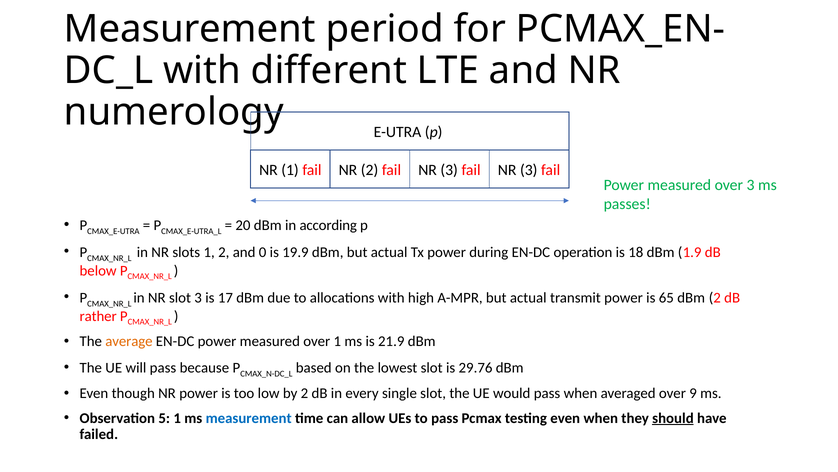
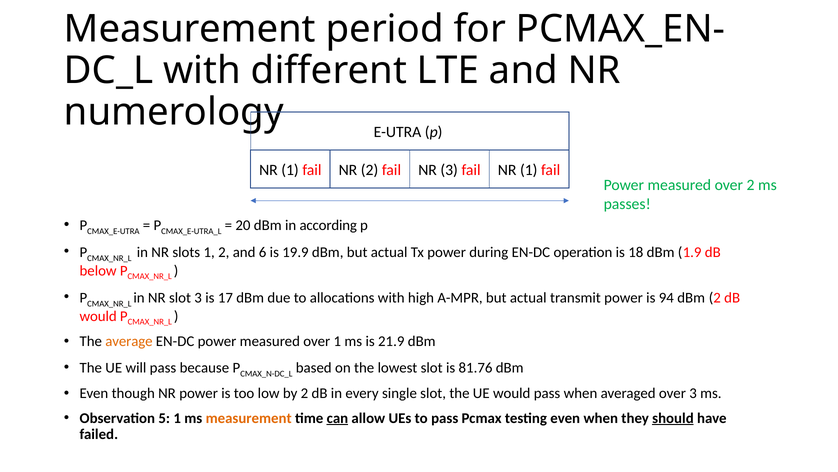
1 fail NR 3: 3 -> 1 (529, 170)
over 3: 3 -> 2 (751, 185)
0: 0 -> 6 (263, 252)
65: 65 -> 94 (666, 297)
rather: rather -> would (98, 316)
29.76: 29.76 -> 81.76 (476, 368)
over 9: 9 -> 3 (693, 393)
measurement colour: blue -> orange (249, 418)
can underline: none -> present (337, 418)
